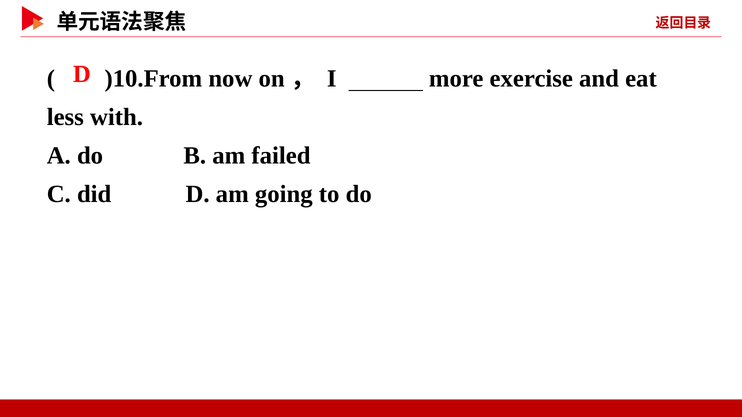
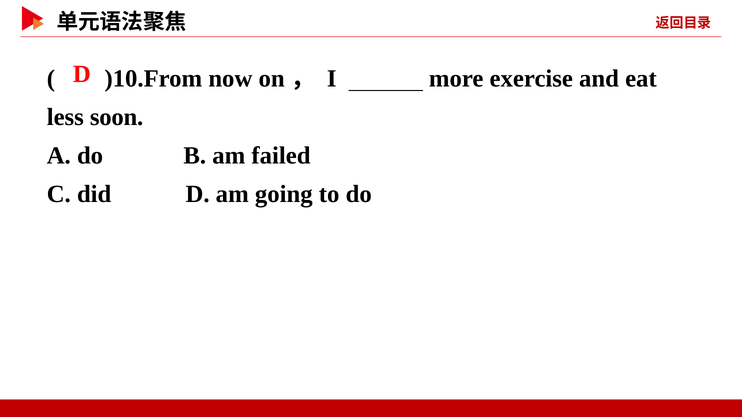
with: with -> soon (117, 117)
